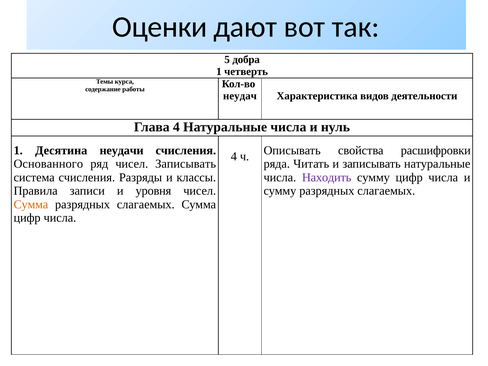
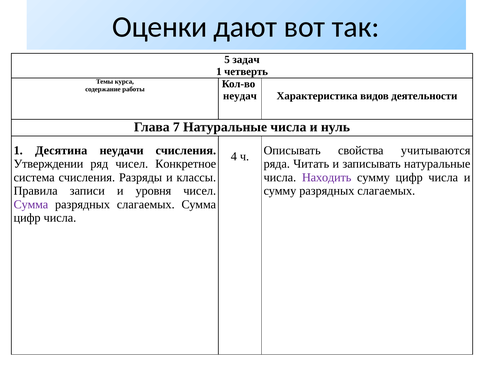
добра: добра -> задач (246, 59)
Глава 4: 4 -> 7 (176, 127)
расшифровки: расшифровки -> учитываются (436, 150)
Основанного: Основанного -> Утверждении (48, 164)
чисел Записывать: Записывать -> Конкретное (186, 164)
Сумма colour: orange -> purple (31, 204)
